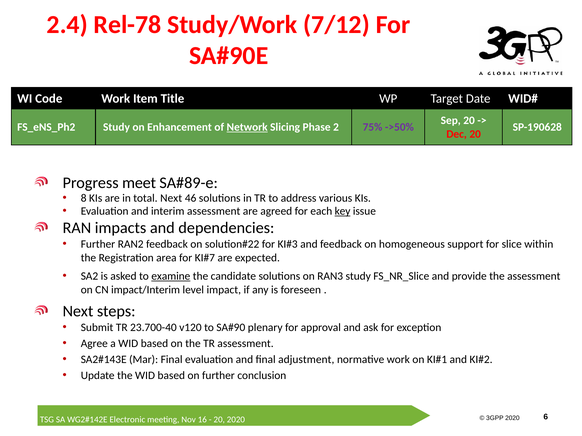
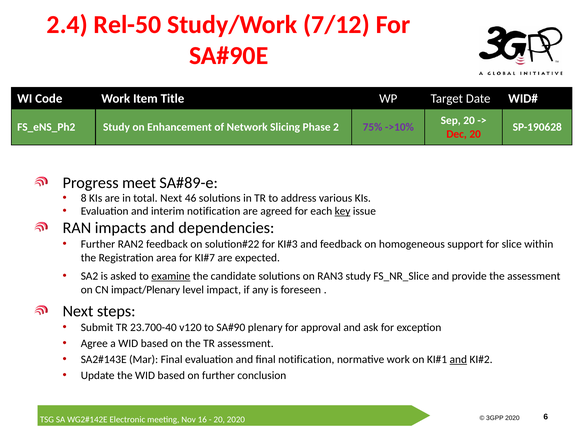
Rel-78: Rel-78 -> Rel-50 (127, 25)
Network underline: present -> none (247, 127)
->50%: ->50% -> ->10% (399, 127)
interim assessment: assessment -> notification (214, 211)
impact/Interim: impact/Interim -> impact/Plenary (146, 290)
final adjustment: adjustment -> notification (306, 360)
and underline: none -> present (458, 360)
